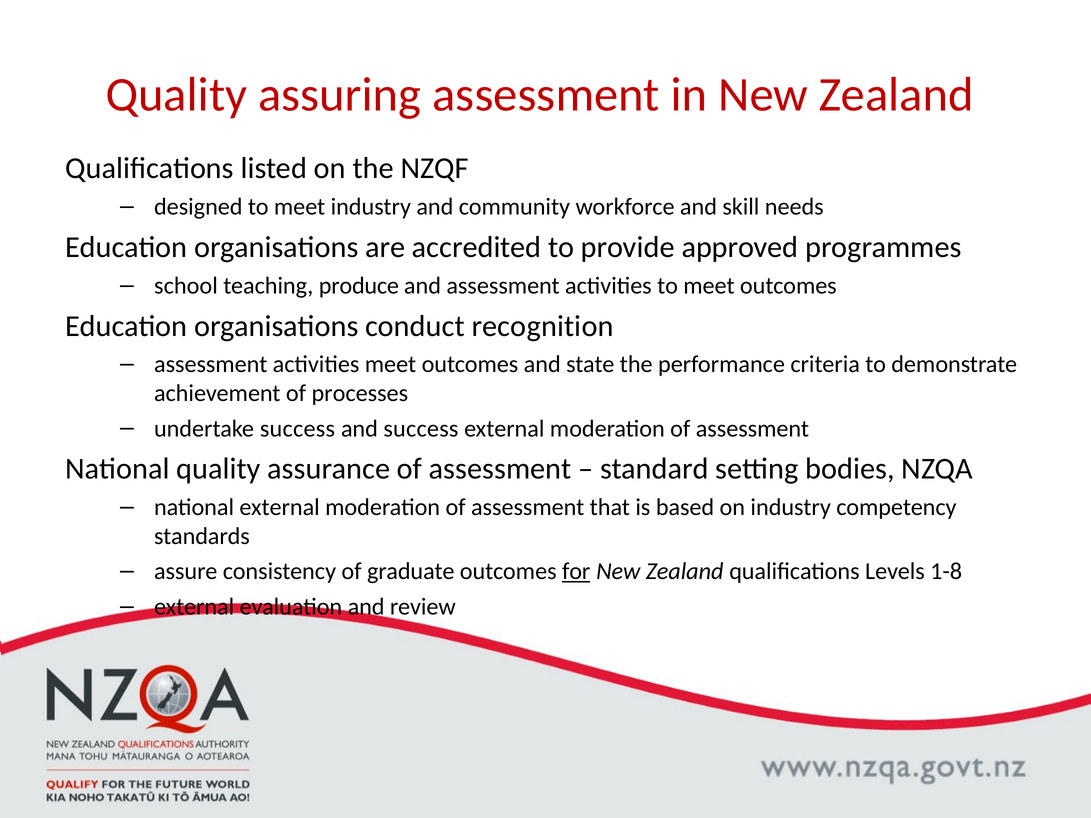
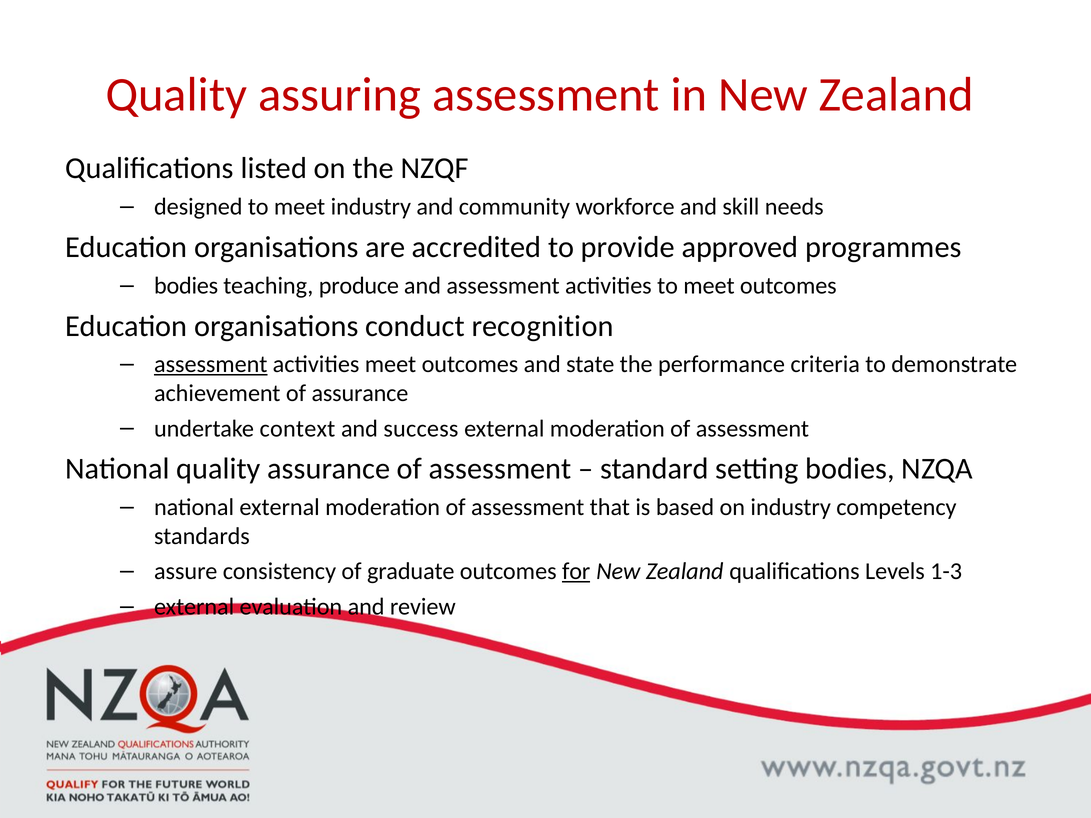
school: school -> bodies (186, 286)
assessment underline: none -> present (211, 364)
of processes: processes -> assurance (360, 394)
undertake success: success -> context (297, 429)
1-8: 1-8 -> 1-3 (946, 572)
